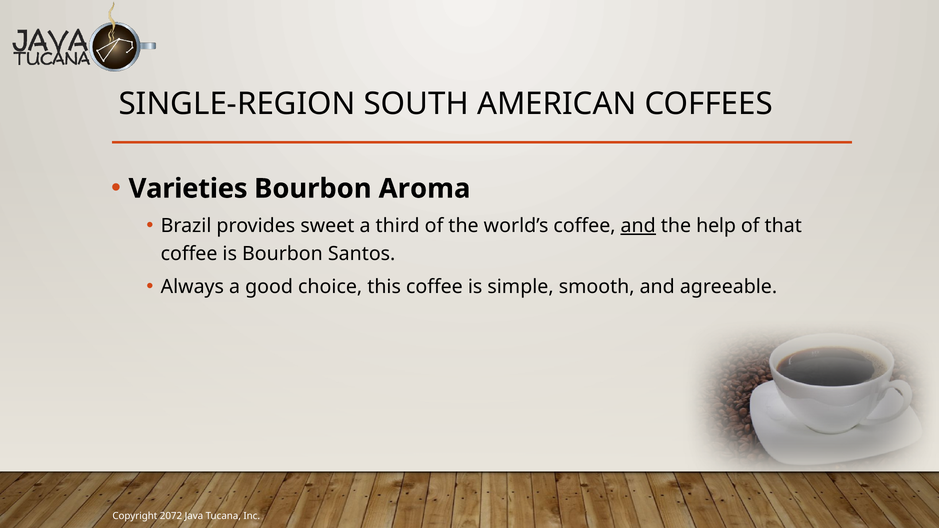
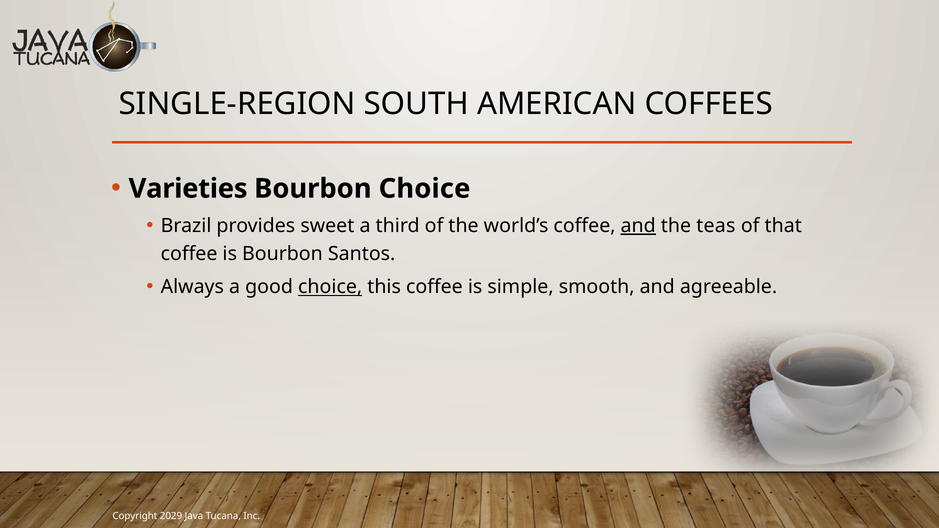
Bourbon Aroma: Aroma -> Choice (425, 189)
help: help -> teas (716, 226)
choice underline: none -> present (330, 287)
2072: 2072 -> 2029 (171, 516)
